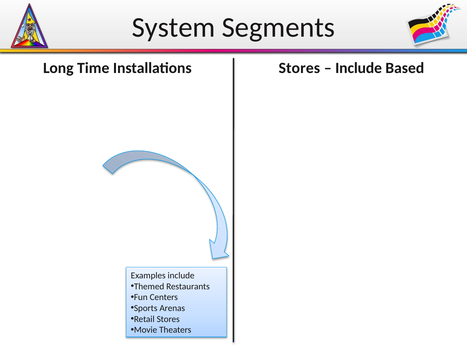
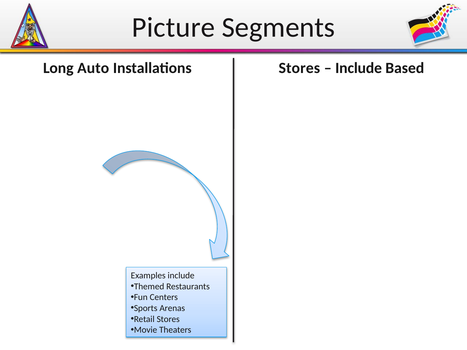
System: System -> Picture (173, 27)
Time: Time -> Auto (93, 68)
